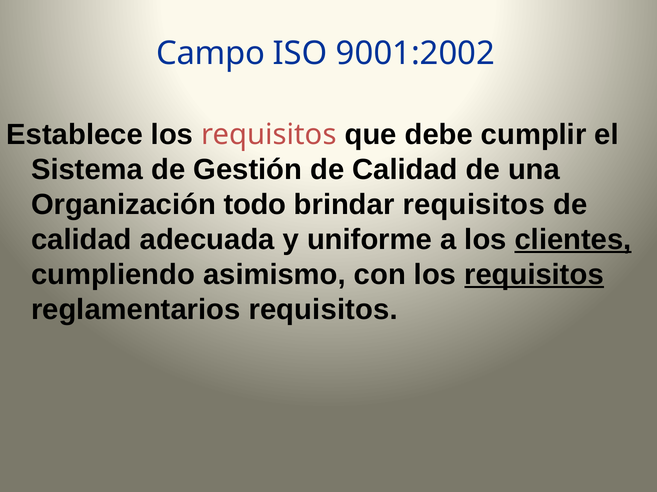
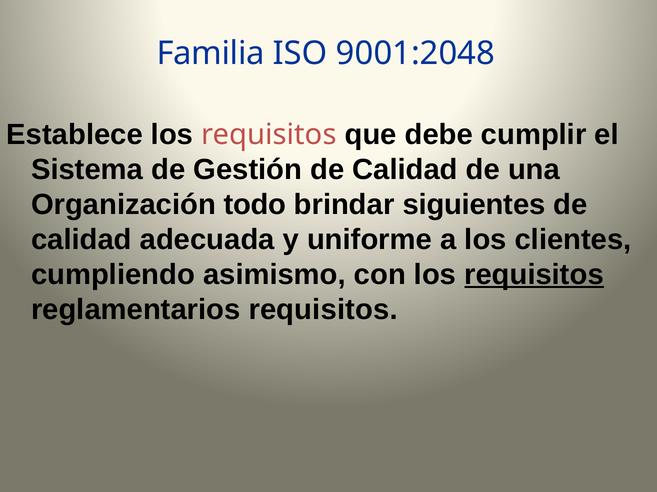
Campo: Campo -> Familia (211, 53)
9001:2002: 9001:2002 -> 9001:2048 (415, 53)
brindar requisitos: requisitos -> siguientes (474, 205)
clientes underline: present -> none (573, 240)
